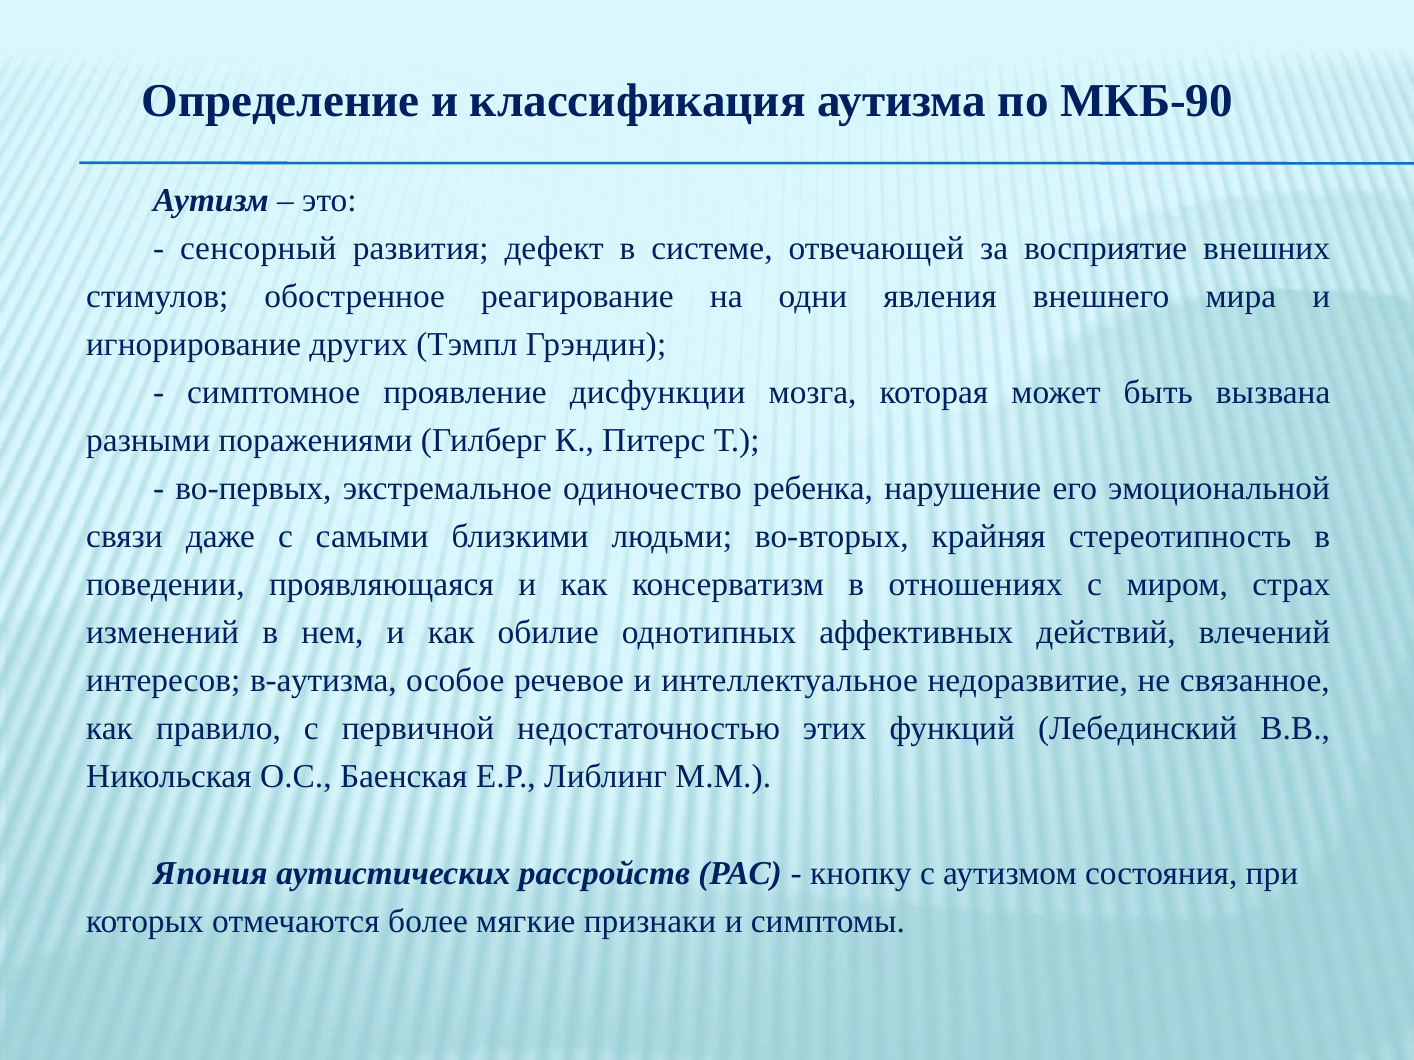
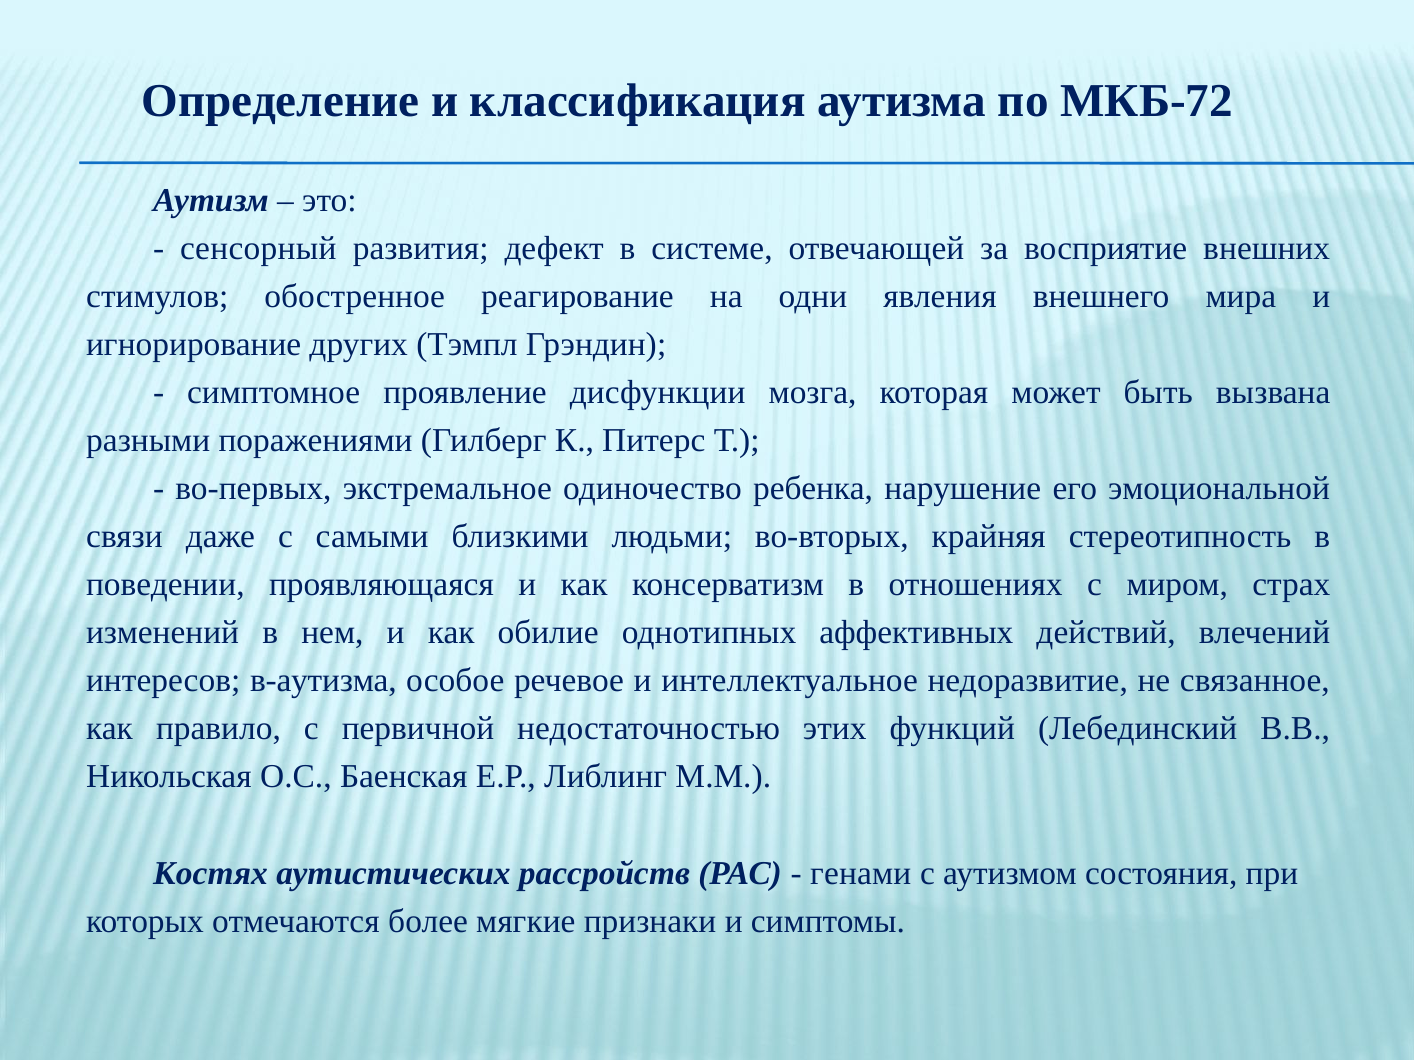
МКБ-90: МКБ-90 -> МКБ-72 (1147, 101)
Япония: Япония -> Костях (210, 874)
кнопку: кнопку -> генами (861, 874)
